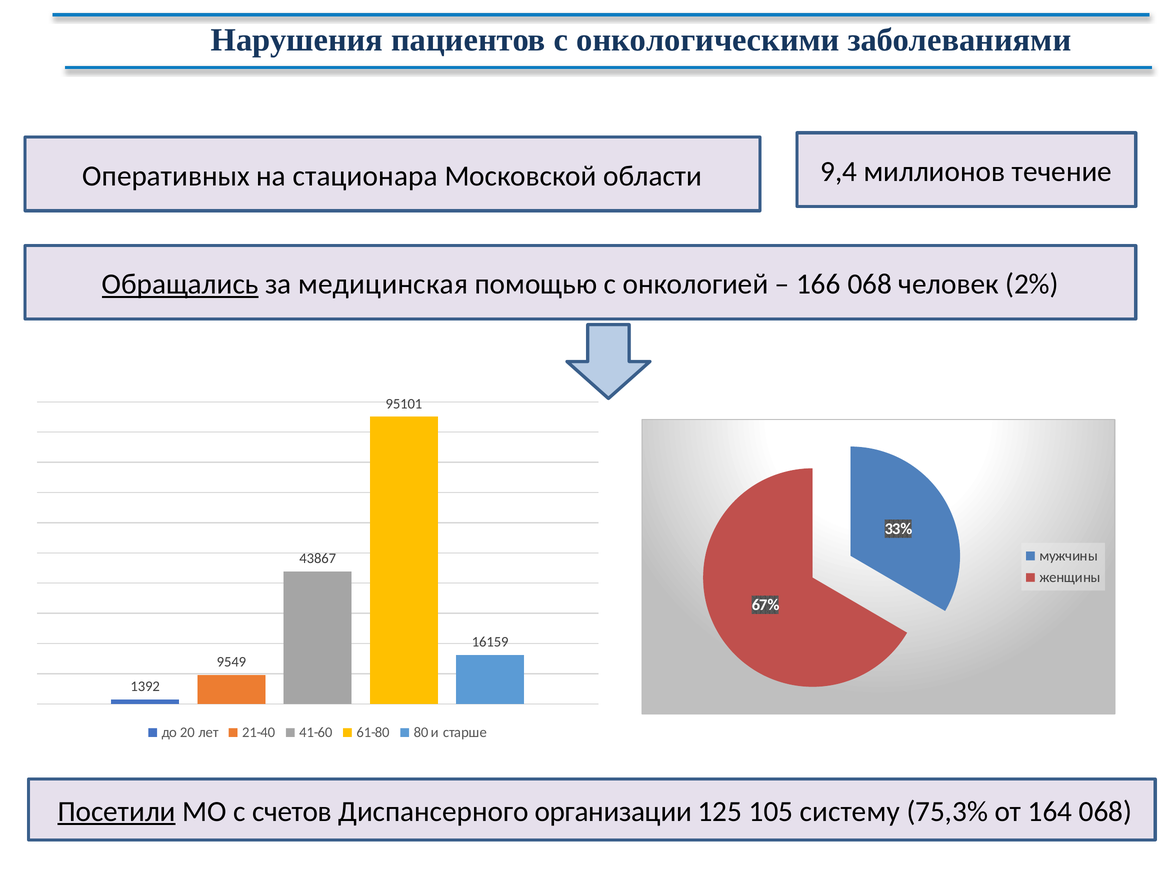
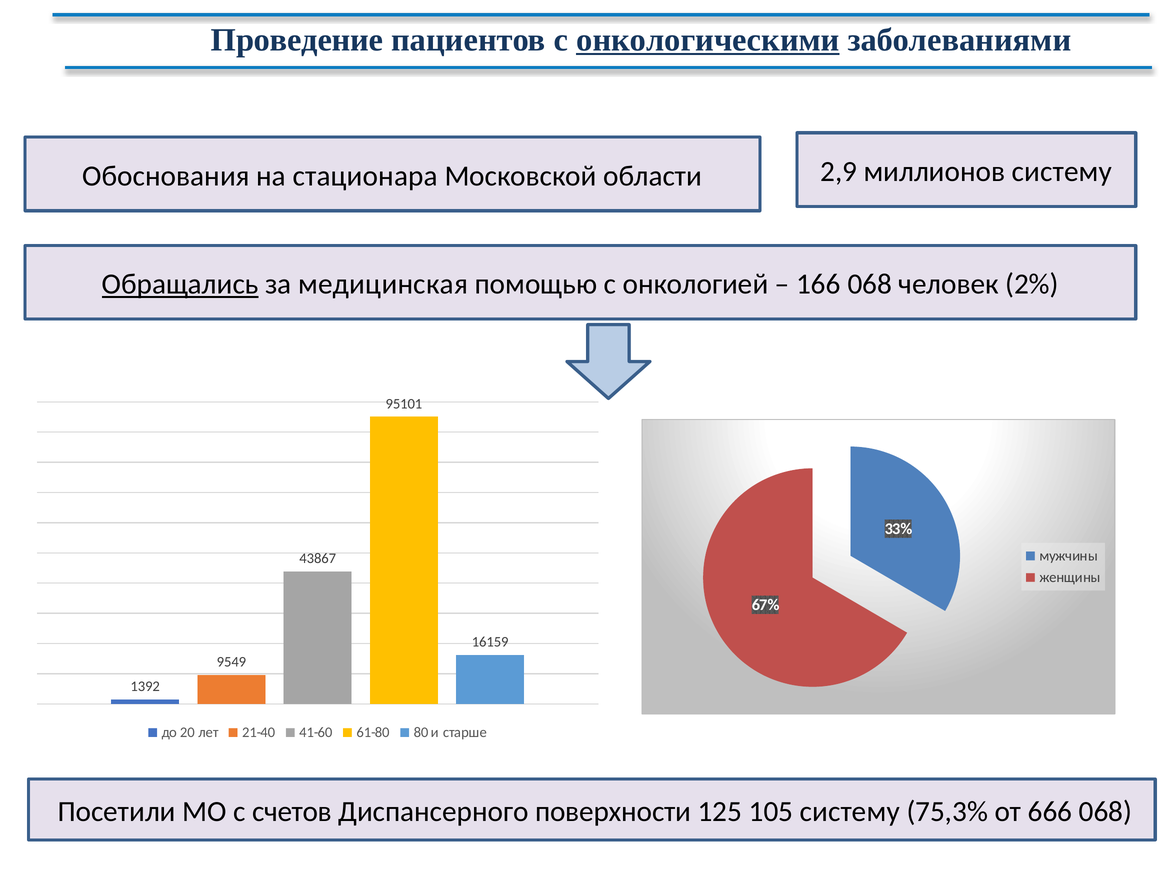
Нарушения: Нарушения -> Проведение (297, 40)
онкологическими underline: none -> present (708, 40)
9,4: 9,4 -> 2,9 (839, 172)
миллионов течение: течение -> систему (1062, 172)
Оперативных: Оперативных -> Обоснования (166, 176)
Посетили underline: present -> none (117, 812)
организации: организации -> поверхности (613, 812)
164: 164 -> 666 (1050, 812)
